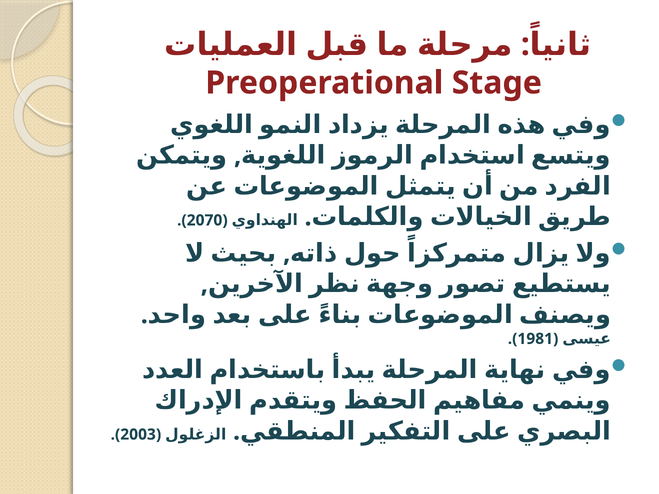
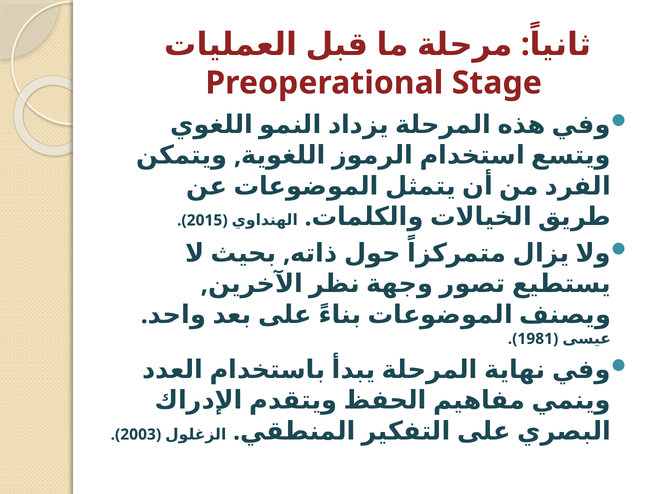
2070: 2070 -> 2015 (205, 220)
